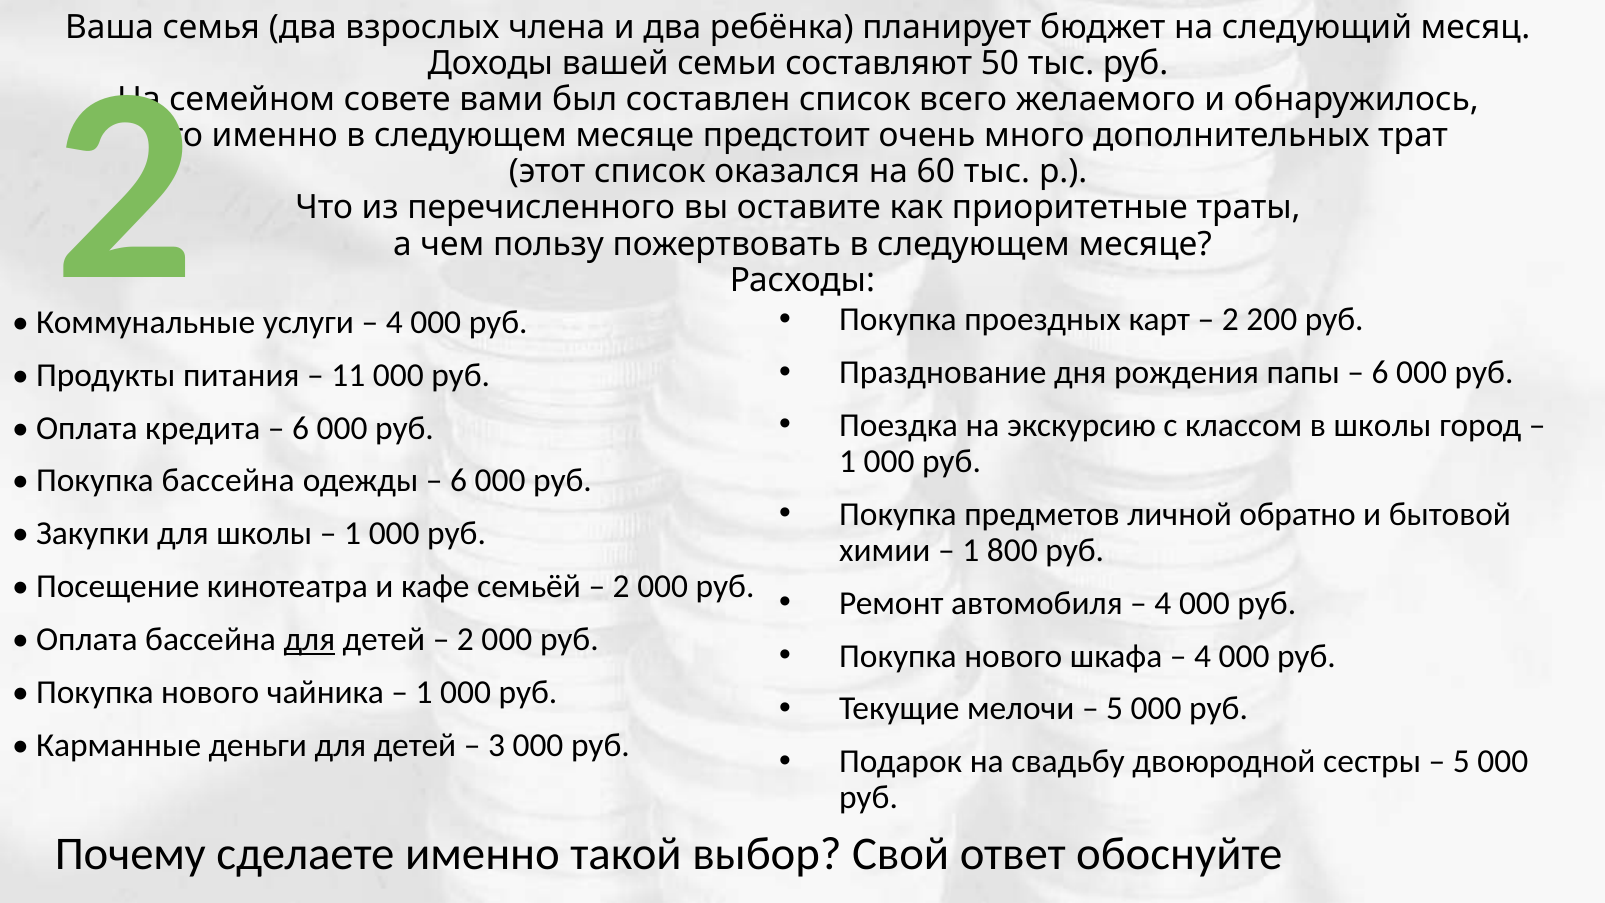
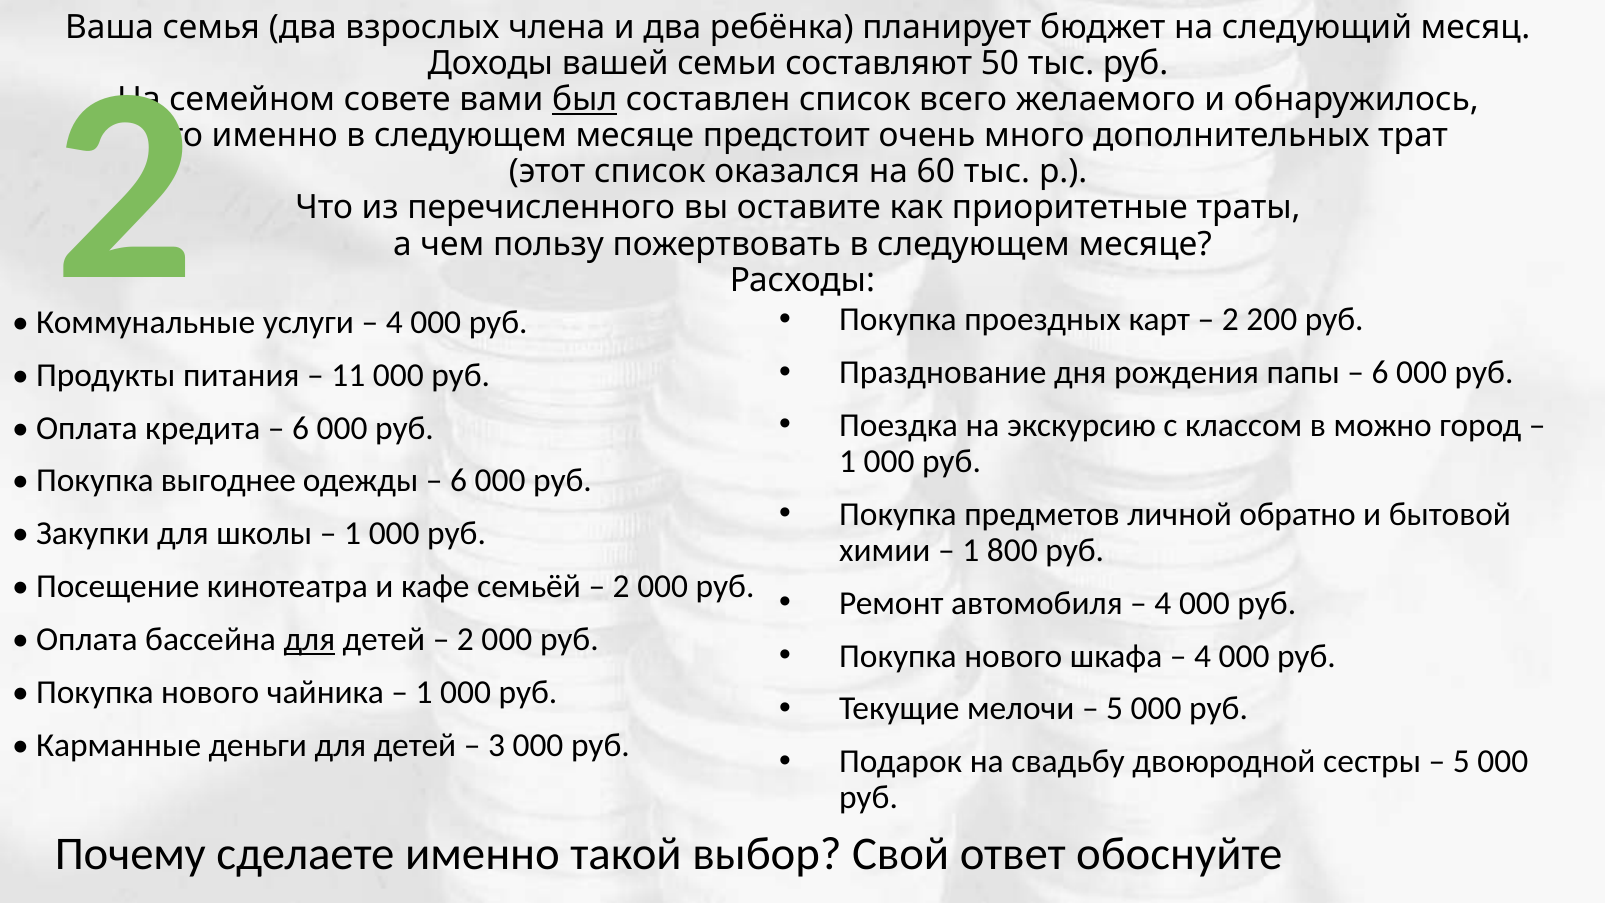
был underline: none -> present (585, 100)
в школы: школы -> можно (1383, 425)
Покупка бассейна: бассейна -> выгоднее (228, 481)
